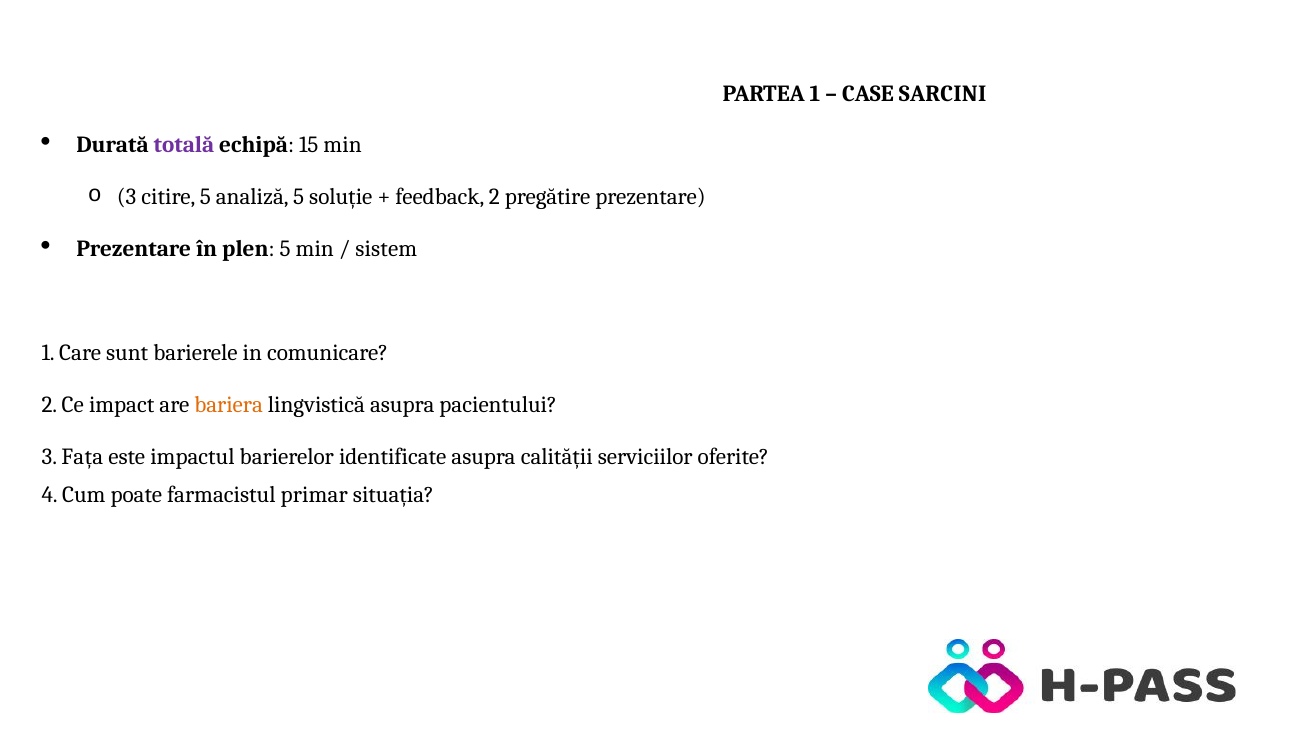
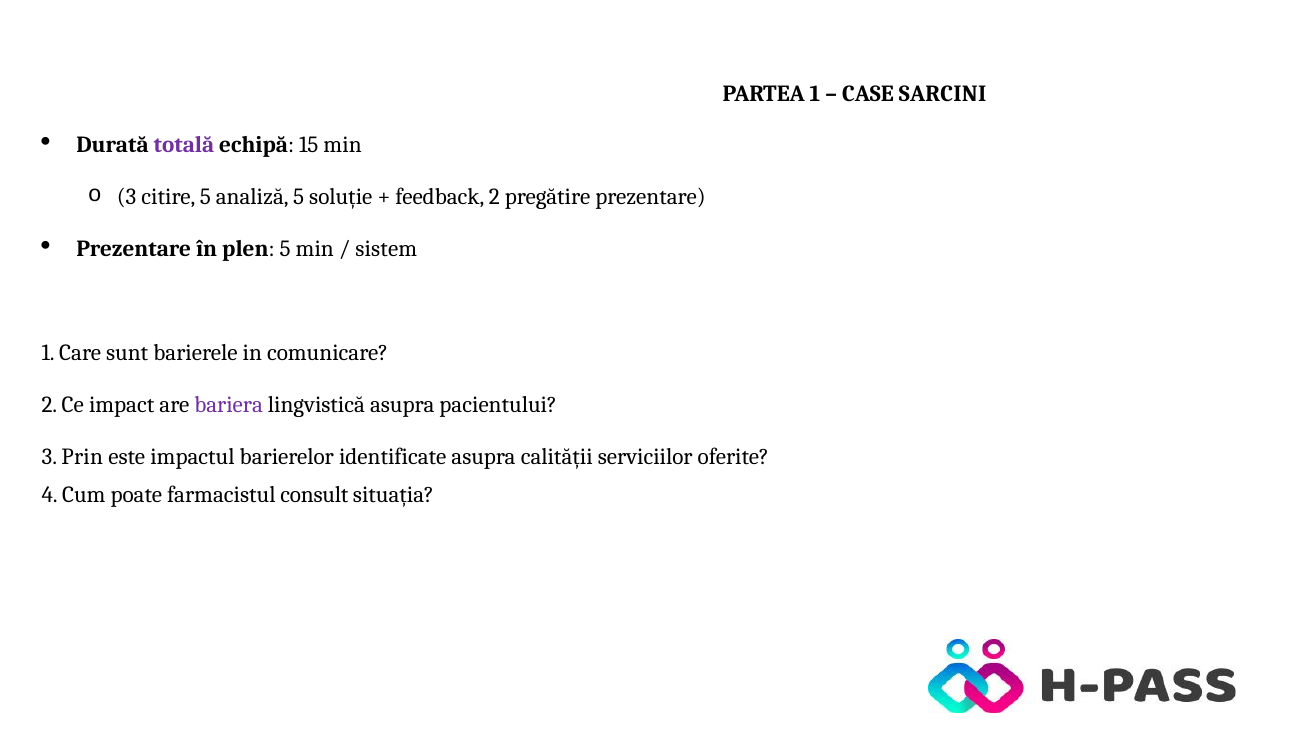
bariera colour: orange -> purple (229, 405)
Fața: Fața -> Prin (82, 457)
primar: primar -> consult (314, 495)
